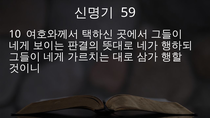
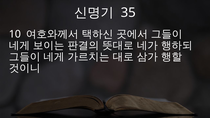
59: 59 -> 35 (128, 13)
